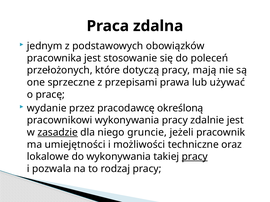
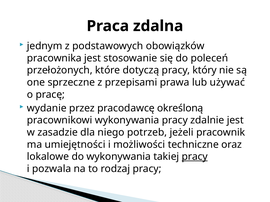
mają: mają -> który (205, 70)
zasadzie underline: present -> none (58, 133)
gruncie: gruncie -> potrzeb (147, 133)
